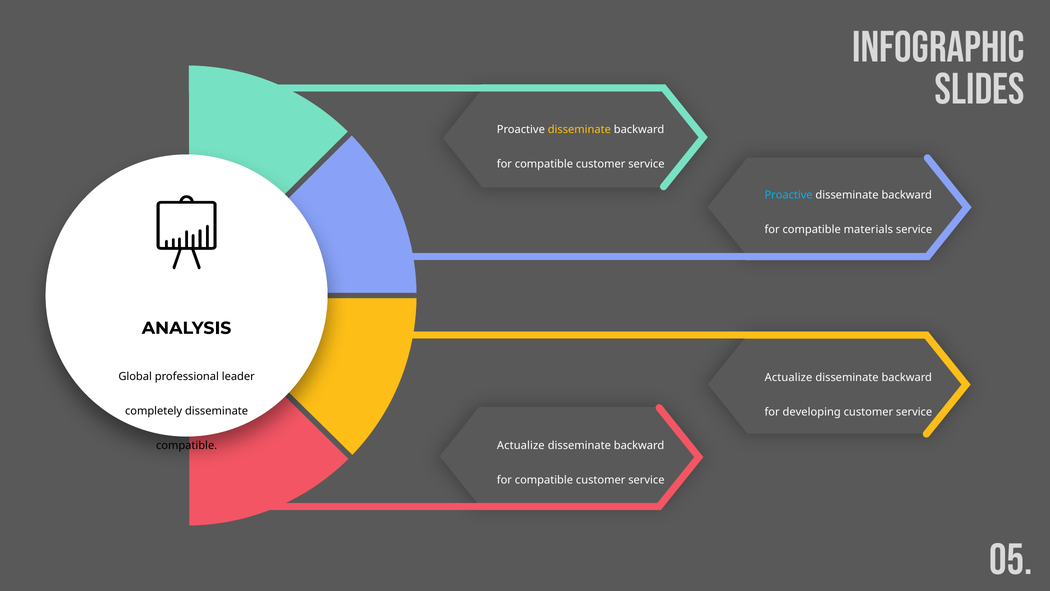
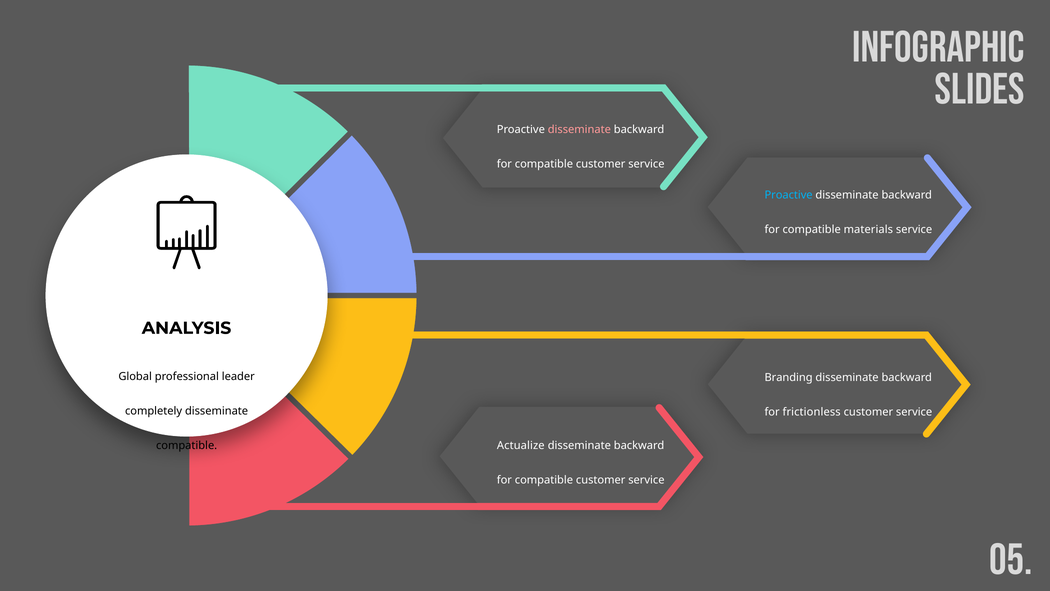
disseminate colour: yellow -> pink (579, 130)
Actualize: Actualize -> Branding (789, 377)
developing: developing -> frictionless (812, 412)
